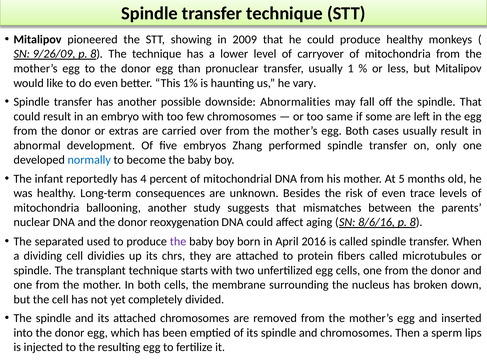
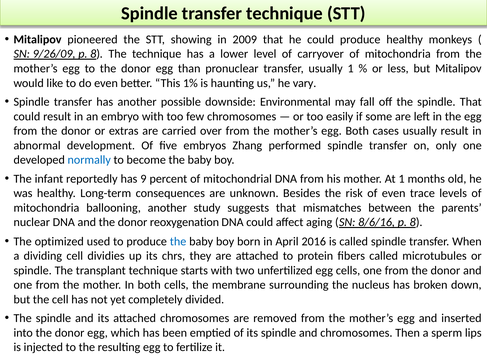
Abnormalities: Abnormalities -> Environmental (295, 102)
same: same -> easily (340, 116)
4: 4 -> 9 (143, 179)
At 5: 5 -> 1 (402, 179)
separated: separated -> optimized (59, 241)
the colour: purple -> blue (178, 241)
